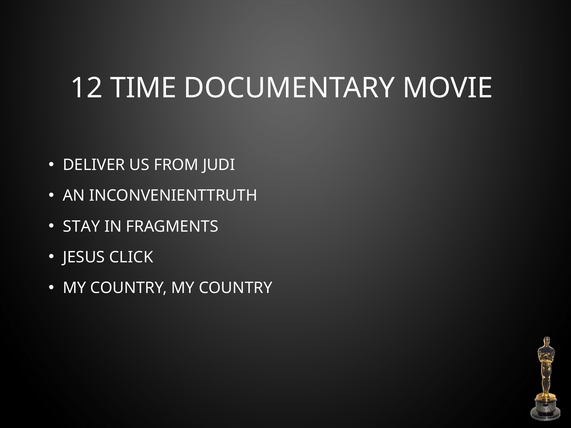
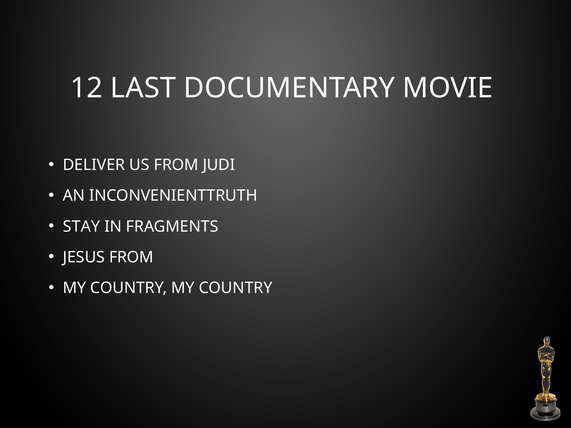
TIME: TIME -> LAST (143, 88)
JESUS CLICK: CLICK -> FROM (131, 257)
